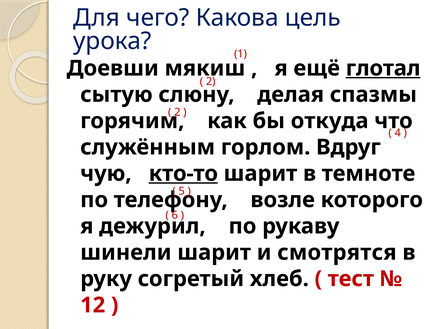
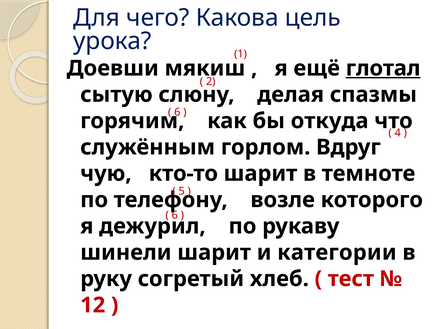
2: 2 -> 6 (177, 112)
кто-то underline: present -> none (183, 174)
смотрятся: смотрятся -> категории (337, 253)
